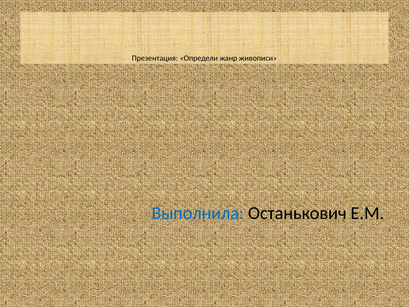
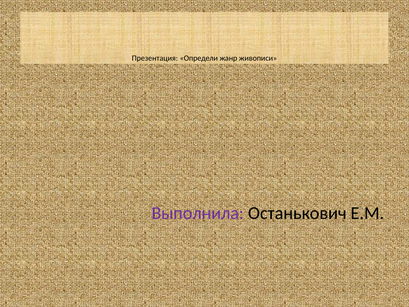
Выполнила colour: blue -> purple (198, 213)
